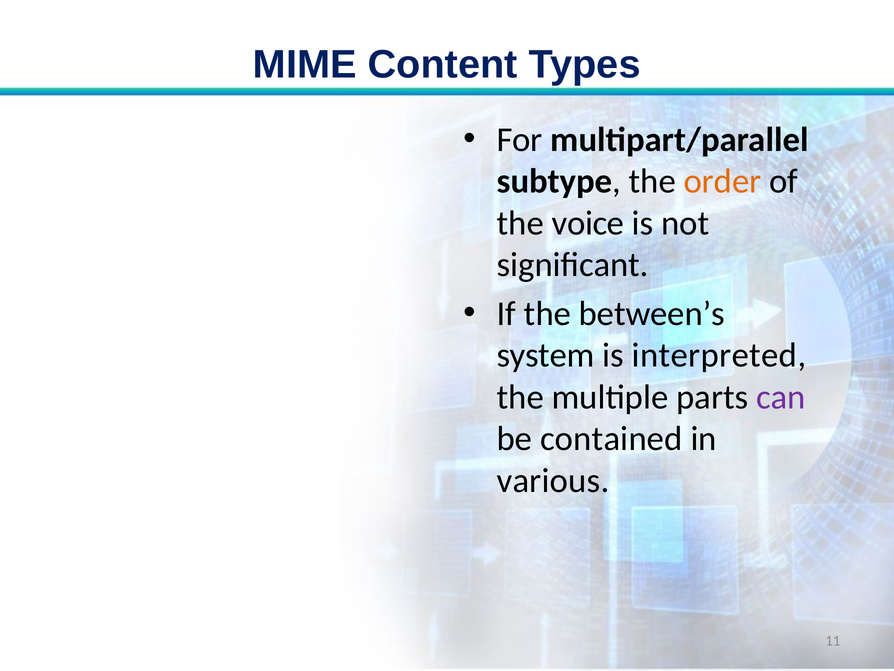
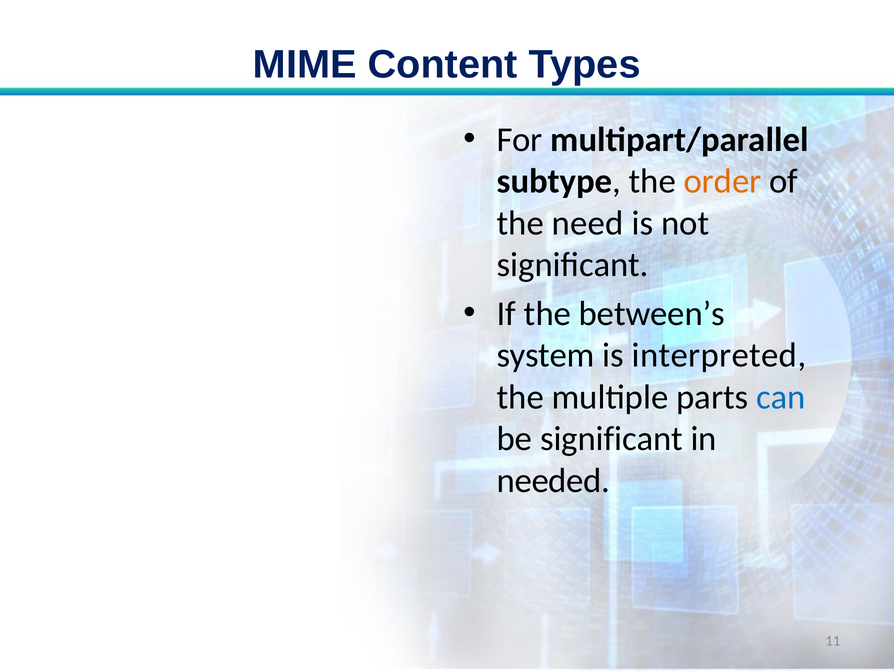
voice: voice -> need (588, 223)
can colour: purple -> blue (781, 397)
be contained: contained -> significant (611, 439)
various: various -> needed (553, 480)
